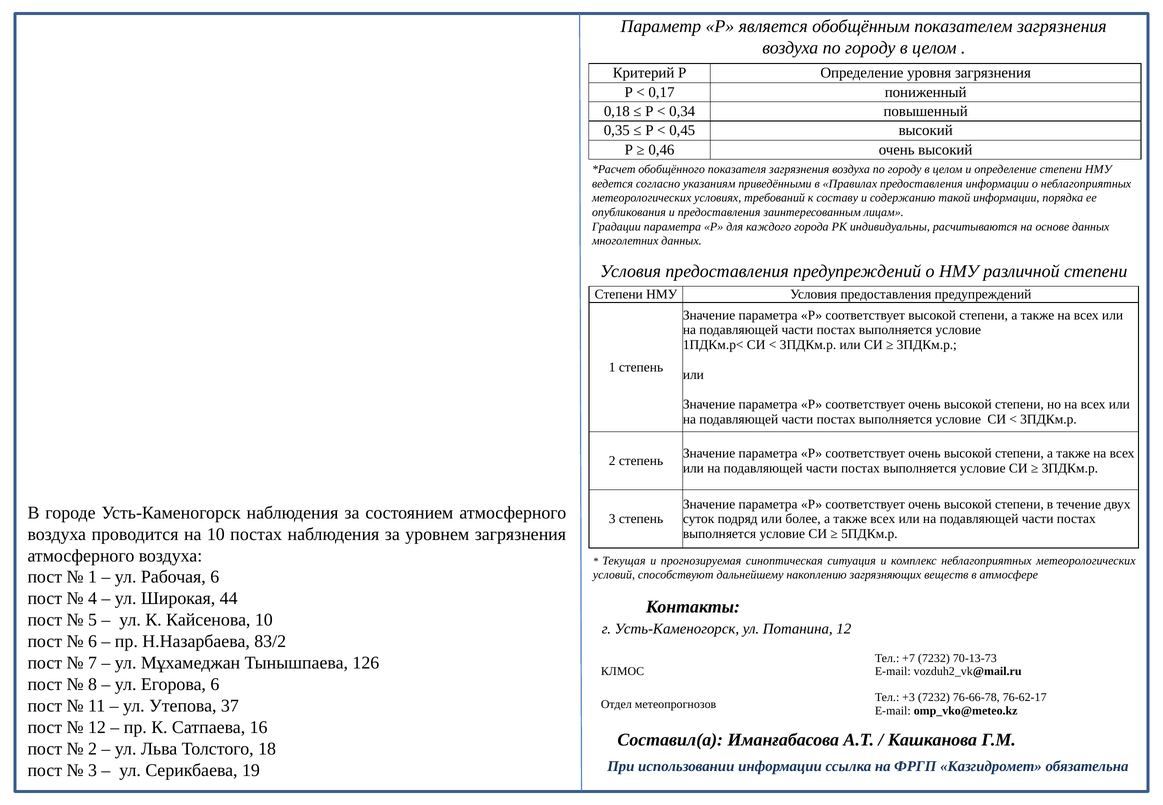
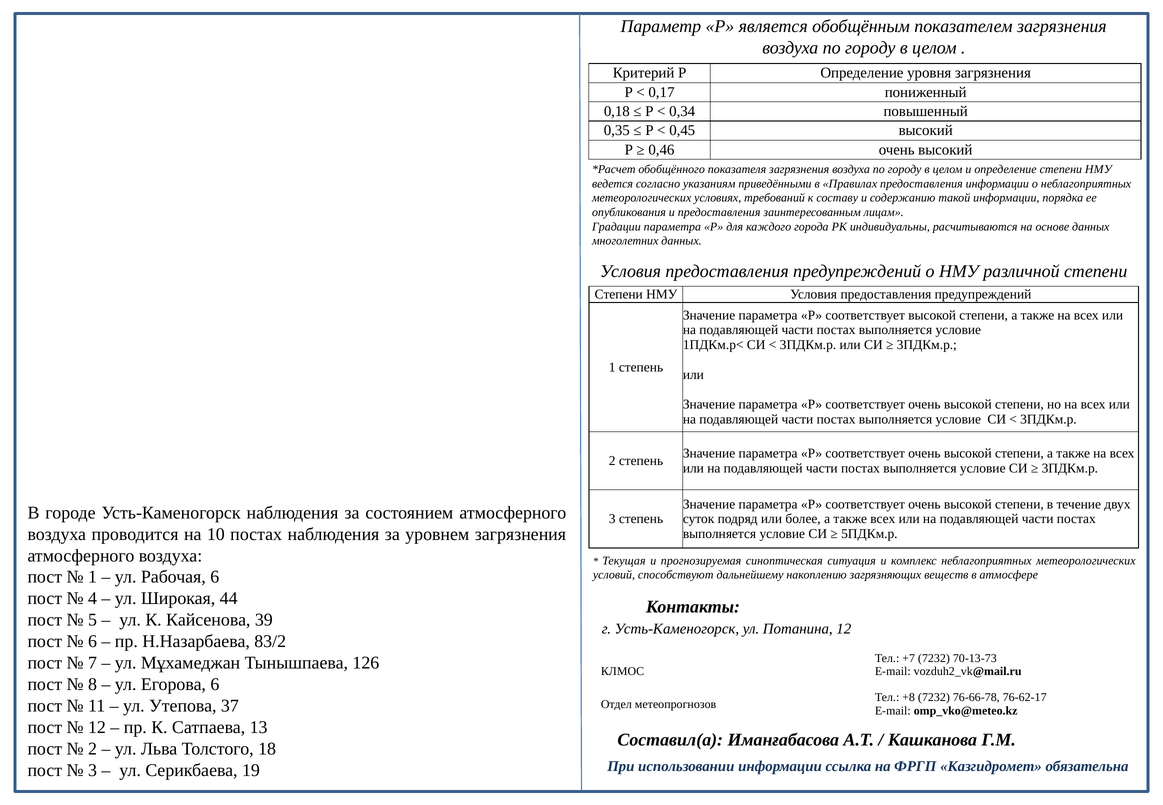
Кайсенова 10: 10 -> 39 (264, 620)
+3: +3 -> +8 (909, 698)
16: 16 -> 13 (259, 727)
